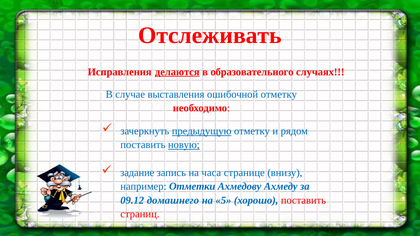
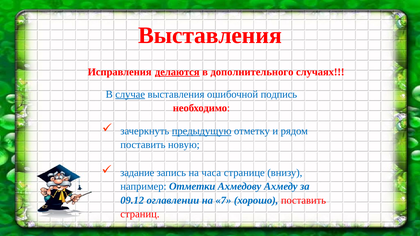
Отслеживать: Отслеживать -> Выставления (210, 35)
образовательного: образовательного -> дополнительного (252, 72)
случае underline: none -> present (130, 94)
ошибочной отметку: отметку -> подпись (279, 94)
новую underline: present -> none (184, 145)
домашнего: домашнего -> оглавлении (173, 200)
5: 5 -> 7 (223, 200)
